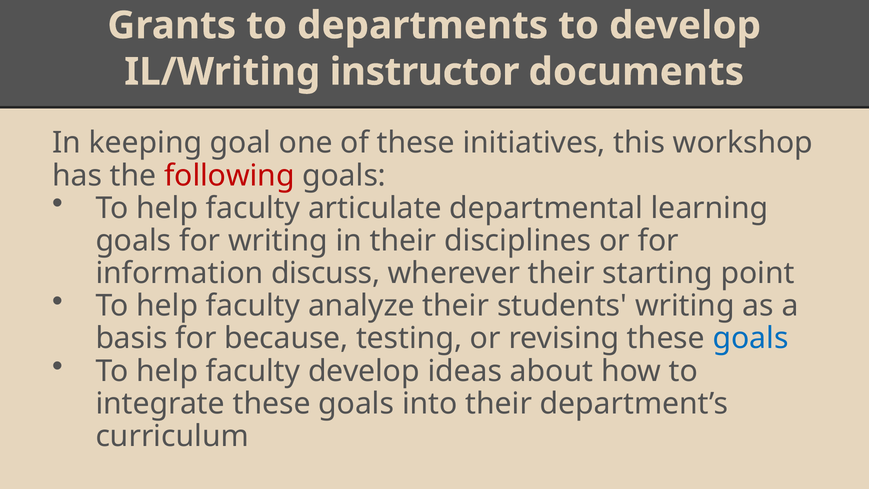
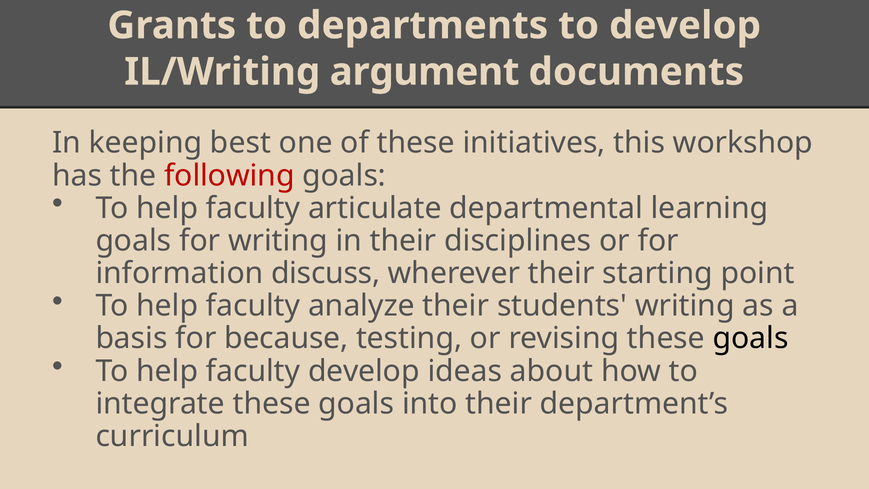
instructor: instructor -> argument (425, 72)
goal: goal -> best (241, 143)
goals colour: blue -> black (751, 338)
